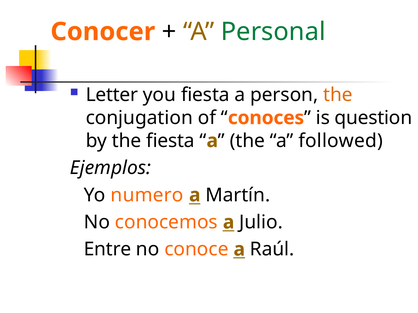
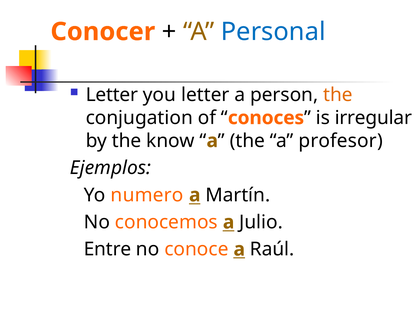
Personal colour: green -> blue (273, 32)
you fiesta: fiesta -> letter (205, 95)
question: question -> irregular (373, 118)
the fiesta: fiesta -> know (170, 141)
followed: followed -> profesor (341, 141)
